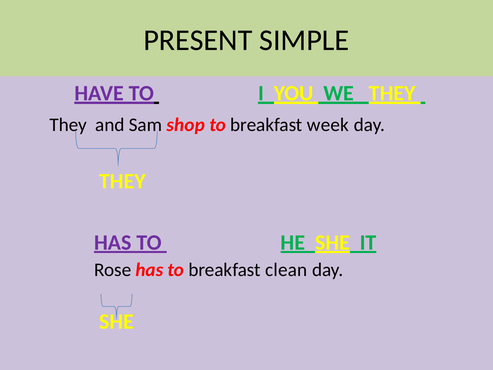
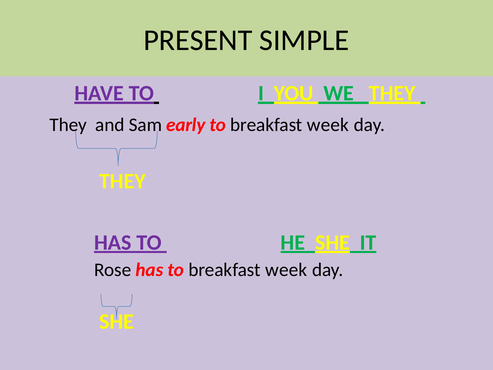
shop: shop -> early (186, 125)
has to breakfast clean: clean -> week (286, 270)
